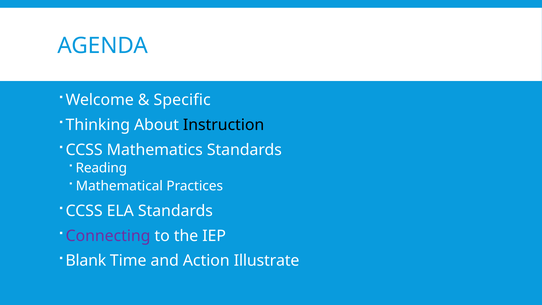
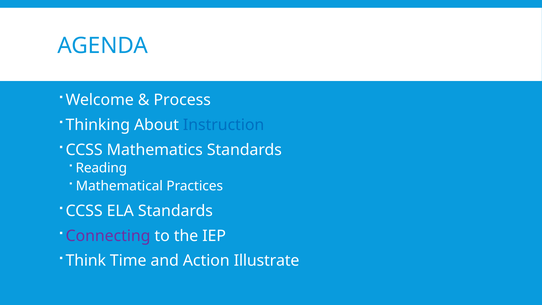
Specific: Specific -> Process (182, 100)
Instruction colour: black -> blue (224, 125)
Blank: Blank -> Think (86, 261)
